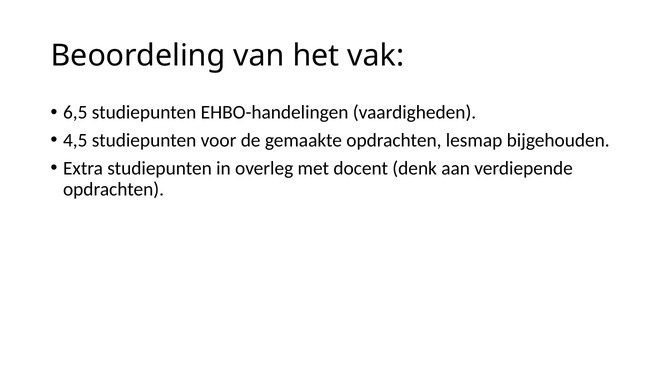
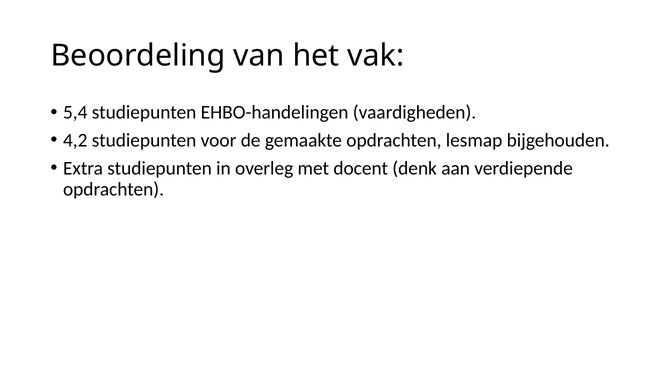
6,5: 6,5 -> 5,4 (75, 112)
4,5: 4,5 -> 4,2 (75, 140)
